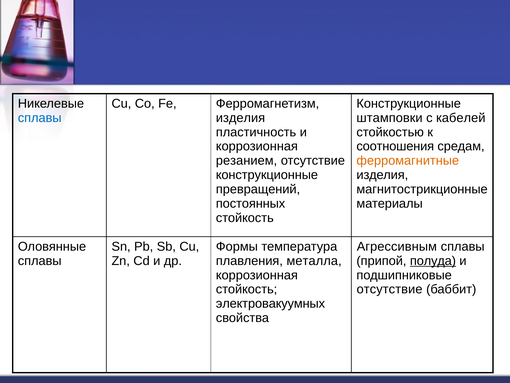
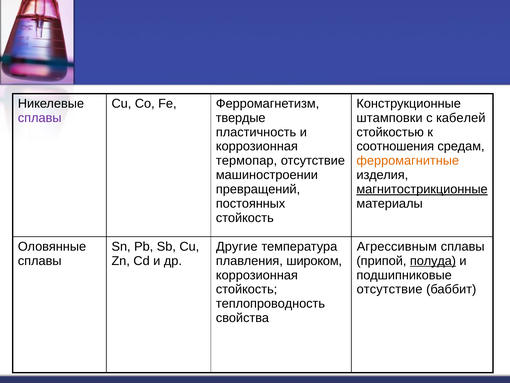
сплавы colour: blue -> purple (40, 118)
изделия: изделия -> твердые (241, 118)
резанием: резанием -> термопар (247, 161)
конструкционные: конструкционные -> машиностроении (267, 175)
магнитострикционные underline: none -> present (422, 189)
Формы: Формы -> Другие (237, 246)
металла: металла -> широком (314, 260)
электровакуумных: электровакуумных -> теплопроводность (270, 303)
